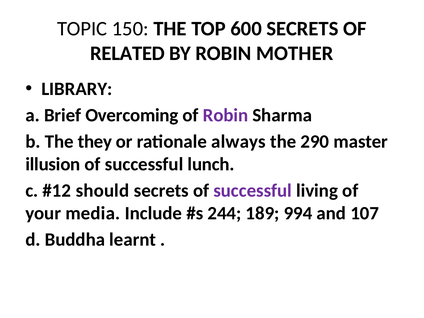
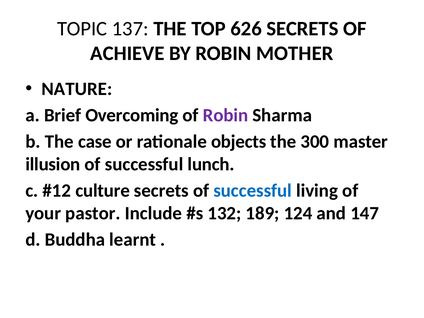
150: 150 -> 137 (130, 29)
600: 600 -> 626 (246, 29)
RELATED: RELATED -> ACHIEVE (127, 53)
LIBRARY: LIBRARY -> NATURE (77, 89)
they: they -> case (95, 142)
always: always -> objects (239, 142)
290: 290 -> 300 (315, 142)
should: should -> culture (103, 191)
successful colour: purple -> blue (253, 191)
media: media -> pastor (93, 213)
244: 244 -> 132 (224, 213)
994: 994 -> 124 (298, 213)
107: 107 -> 147 (365, 213)
